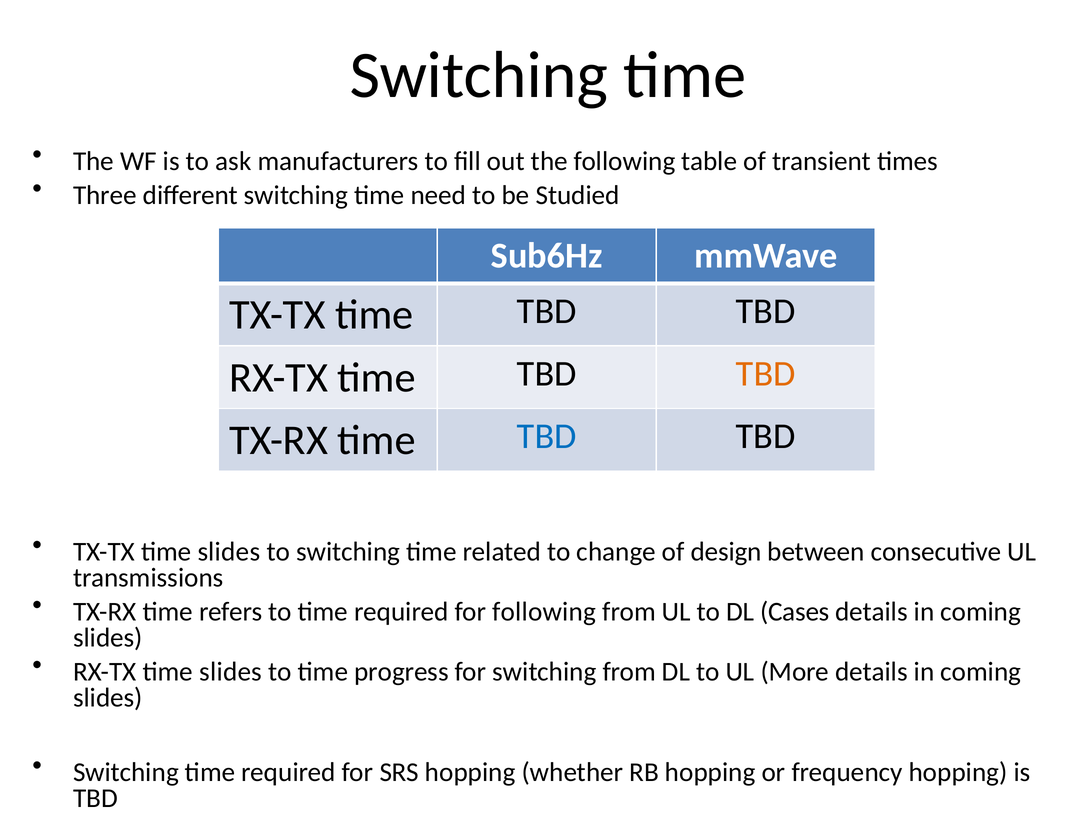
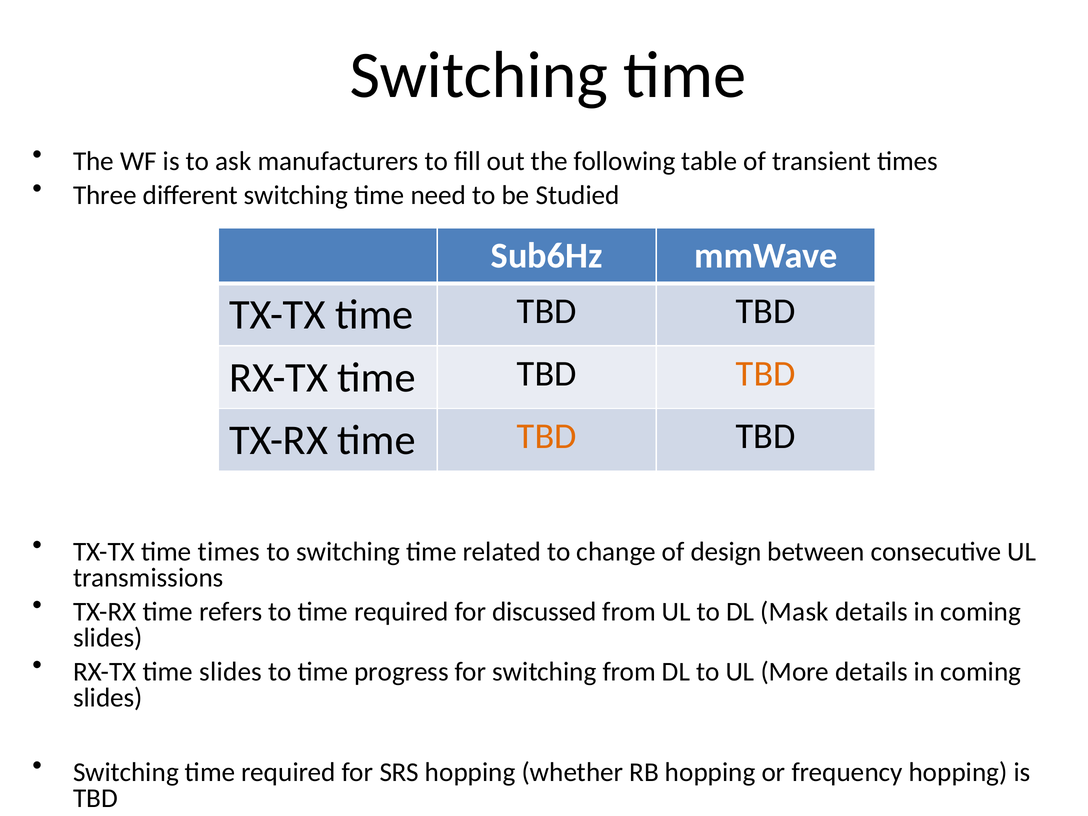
TBD colour: blue -> orange (547, 436)
TX-TX time slides: slides -> times (229, 552)
for following: following -> discussed (544, 612)
Cases: Cases -> Mask (795, 612)
